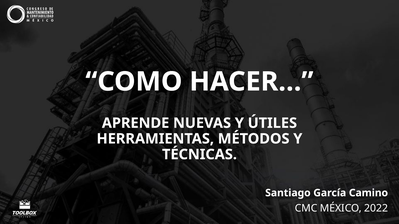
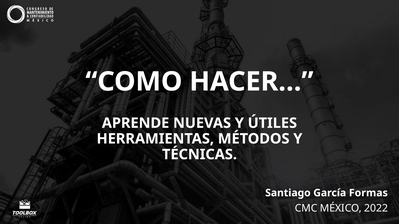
Camino: Camino -> Formas (368, 193)
